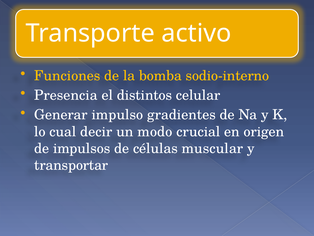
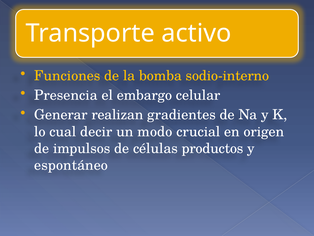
distintos: distintos -> embargo (144, 95)
impulso: impulso -> realizan (117, 115)
muscular: muscular -> productos (213, 148)
transportar: transportar -> espontáneo (71, 165)
